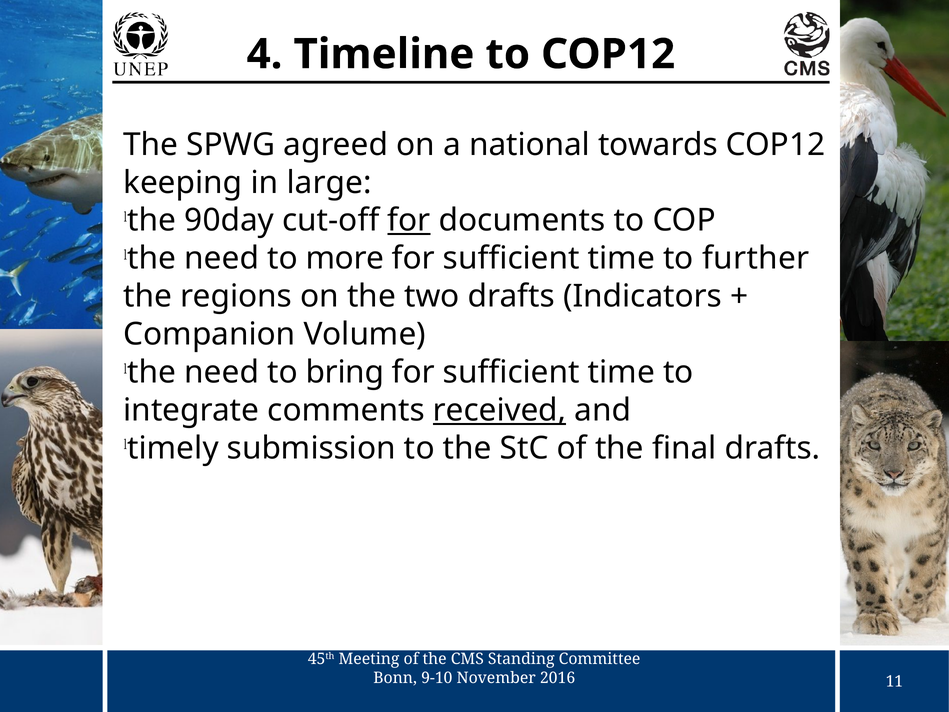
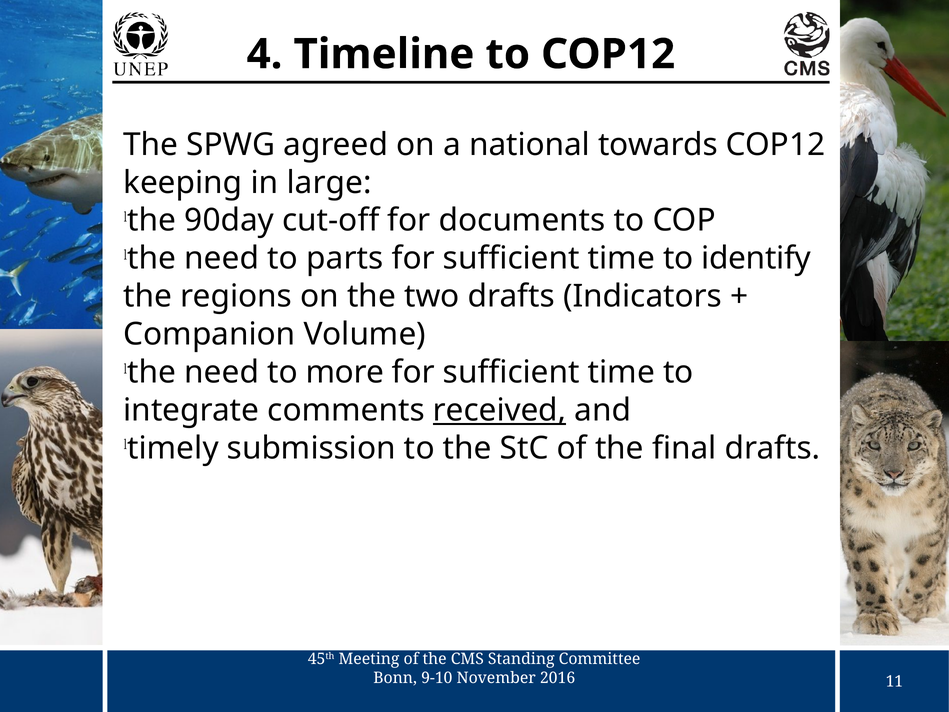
for underline: present -> none (409, 220)
more: more -> parts (345, 258)
further: further -> identify (756, 258)
bring: bring -> more (345, 372)
